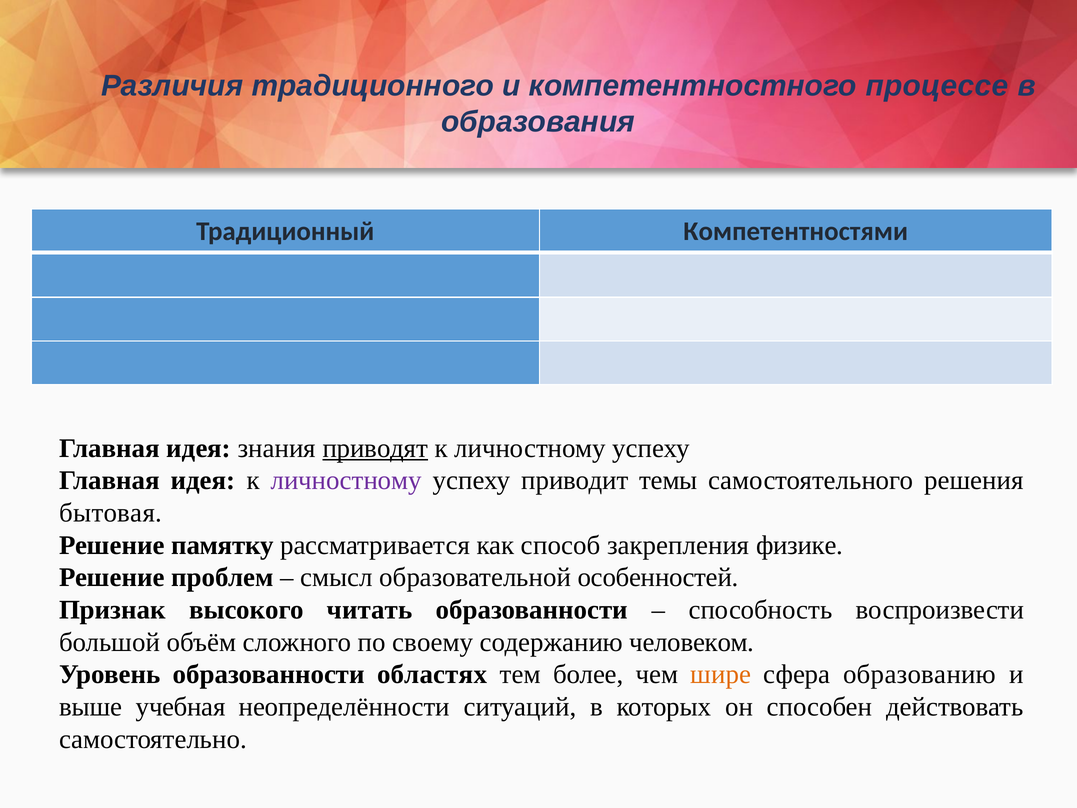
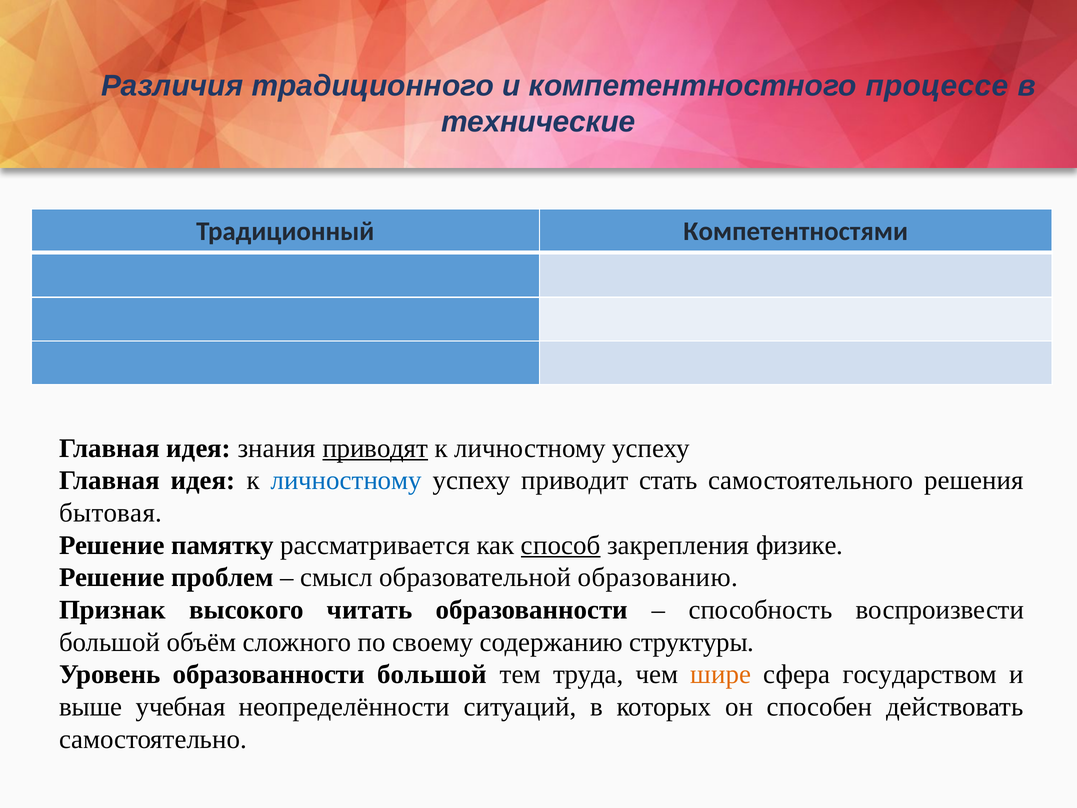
образования: образования -> технические (538, 122)
личностному colour: purple -> blue (346, 480)
темы: темы -> стать (668, 480)
способ underline: none -> present (561, 545)
особенностей: особенностей -> образованию (658, 577)
человеком: человеком -> структуры (692, 642)
образованности областях: областях -> большой (432, 674)
более: более -> труда (588, 674)
образованию: образованию -> государством (920, 674)
